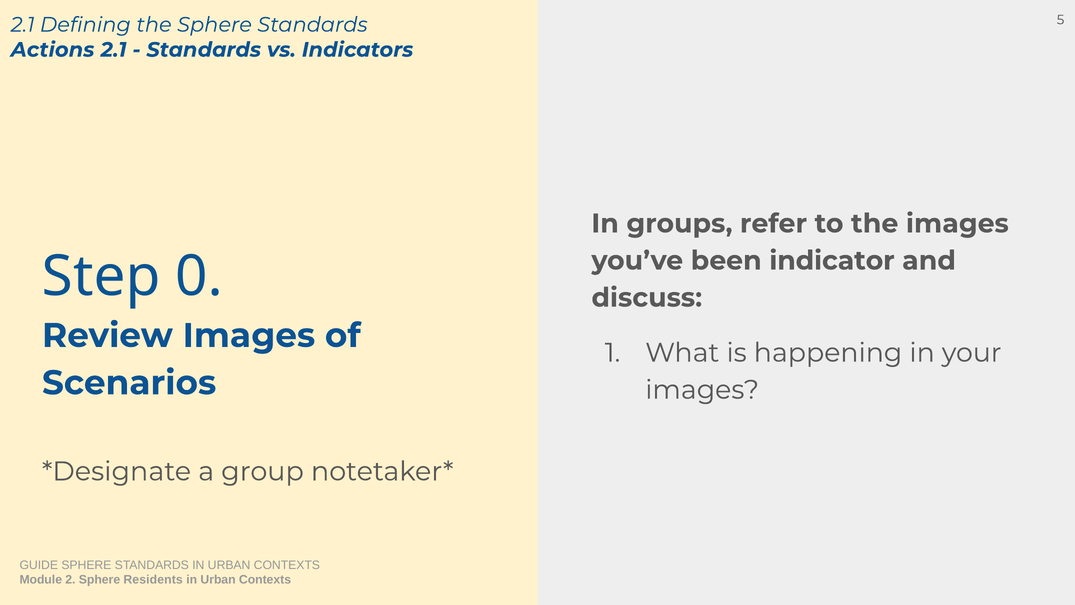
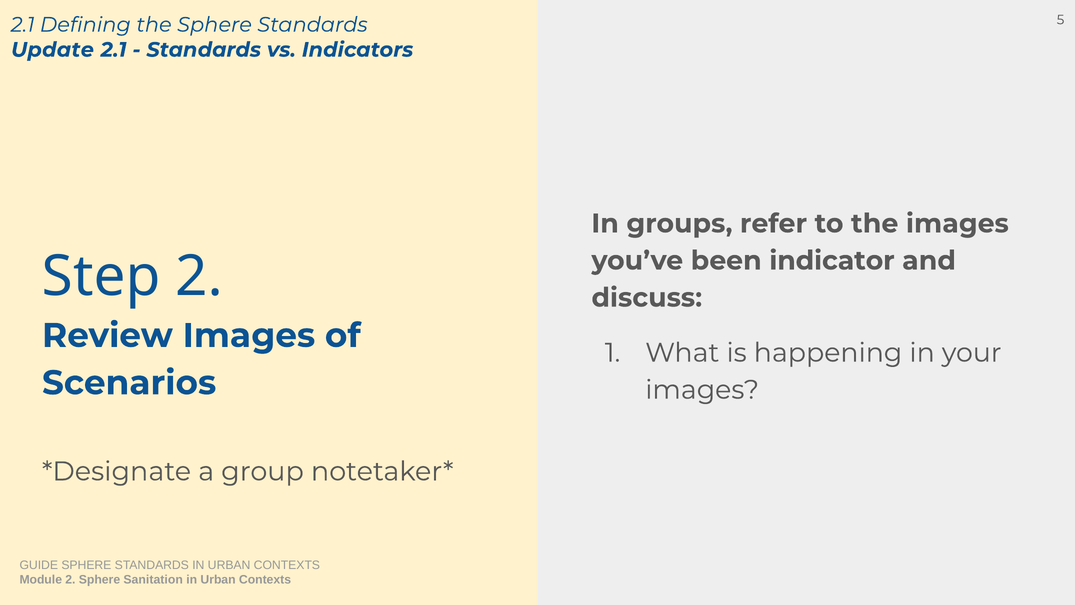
Actions: Actions -> Update (52, 50)
Step 0: 0 -> 2 (199, 276)
Residents: Residents -> Sanitation (153, 580)
